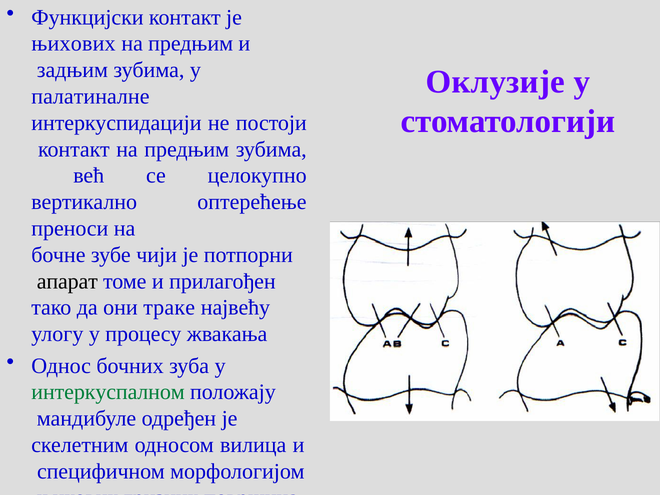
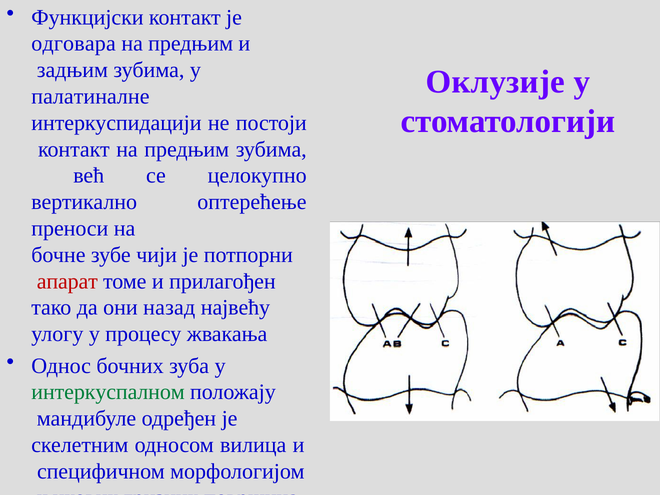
њихових: њихових -> одговара (74, 44)
апарат colour: black -> red (67, 281)
траке: траке -> назад (169, 308)
